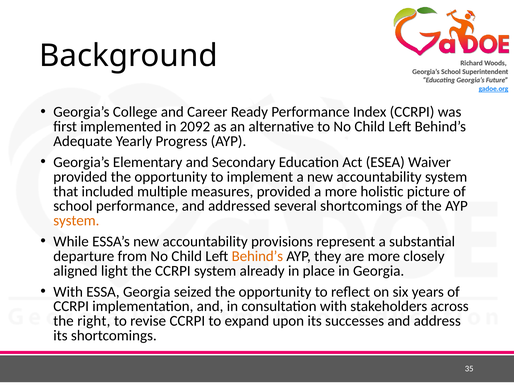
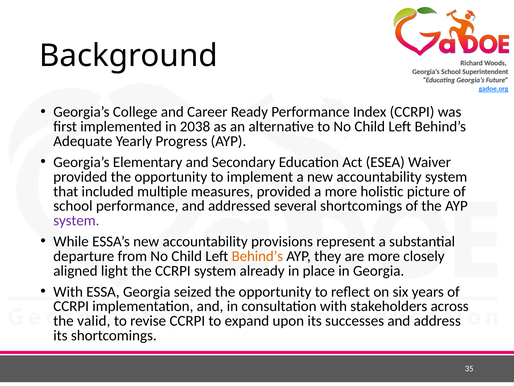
2092: 2092 -> 2038 (195, 126)
system colour: orange -> purple (76, 220)
right: right -> valid (94, 321)
